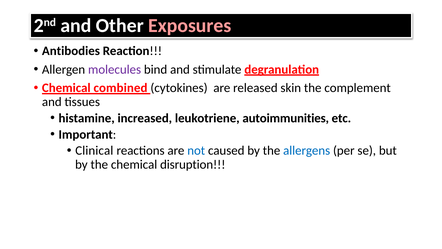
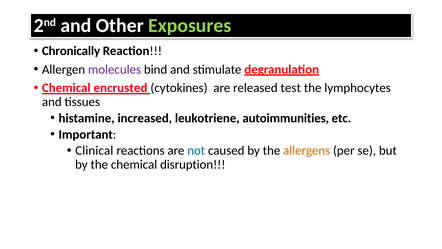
Exposures colour: pink -> light green (190, 25)
Antibodies: Antibodies -> Chronically (71, 51)
combined: combined -> encrusted (121, 88)
skin: skin -> test (291, 88)
complement: complement -> lymphocytes (358, 88)
allergens colour: blue -> orange (307, 150)
